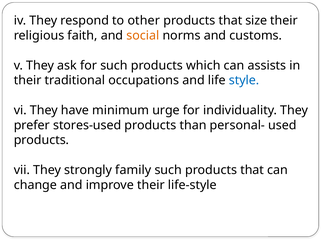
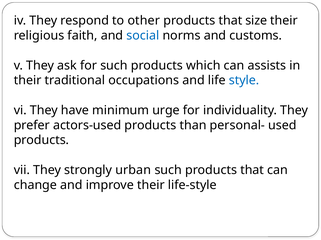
social colour: orange -> blue (143, 36)
stores-used: stores-used -> actors-used (87, 126)
family: family -> urban (133, 171)
